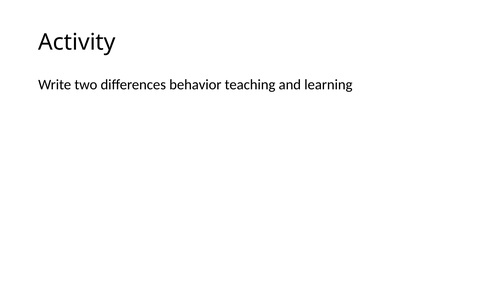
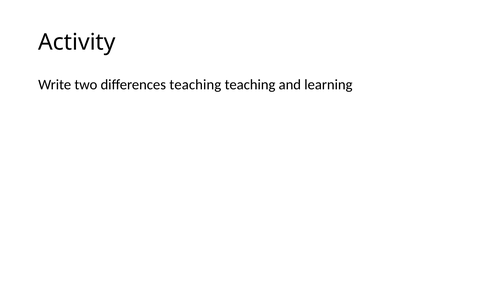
differences behavior: behavior -> teaching (195, 85)
